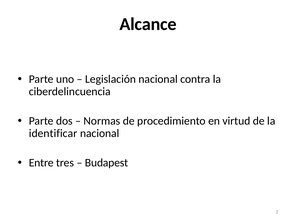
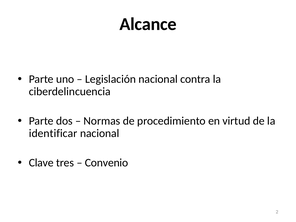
Entre: Entre -> Clave (41, 163)
Budapest: Budapest -> Convenio (107, 163)
